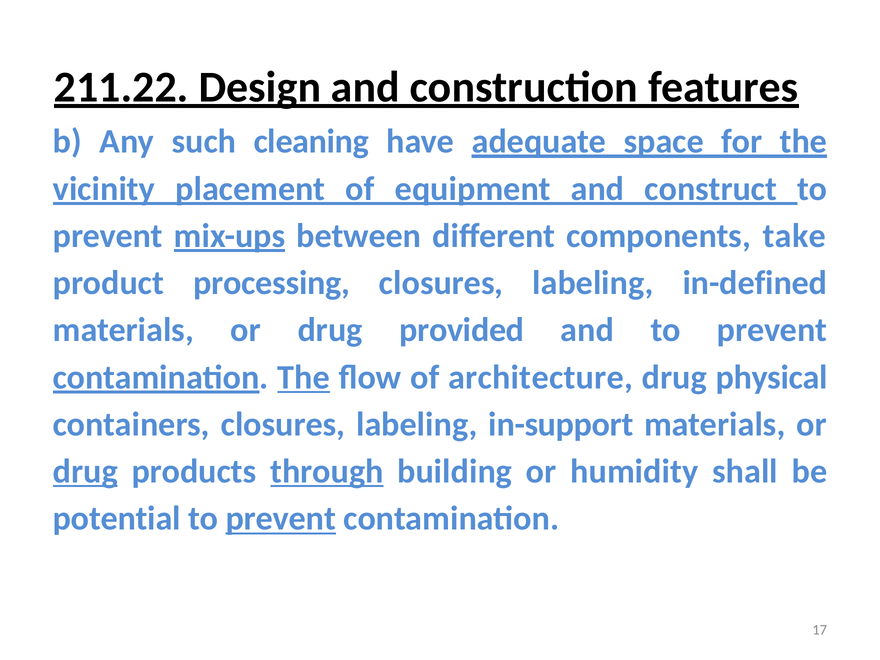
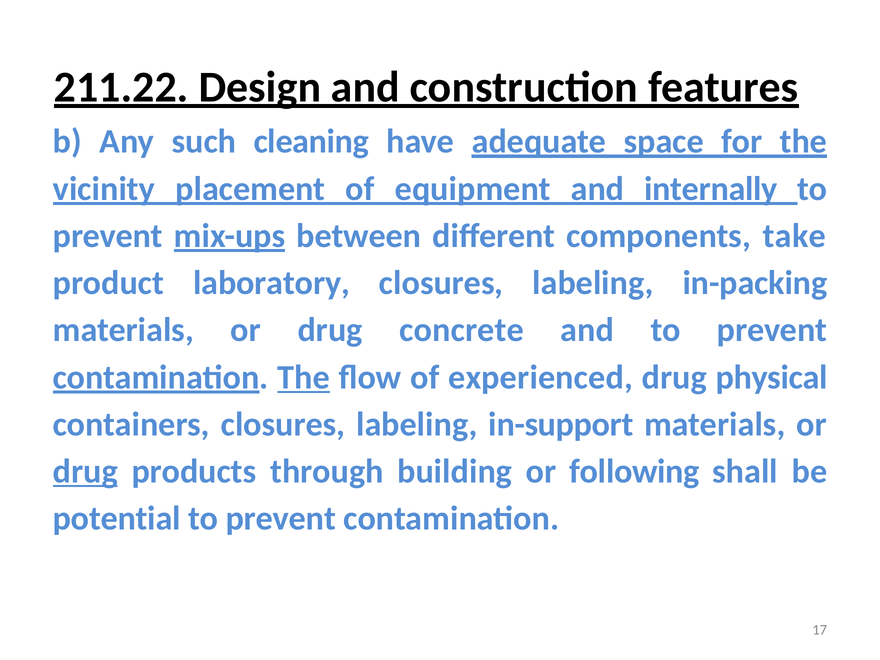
construct: construct -> internally (711, 189)
processing: processing -> laboratory (272, 283)
in-defined: in-defined -> in-packing (755, 283)
provided: provided -> concrete (462, 330)
architecture: architecture -> experienced (541, 377)
through underline: present -> none (327, 471)
humidity: humidity -> following (634, 471)
prevent underline: present -> none (281, 519)
